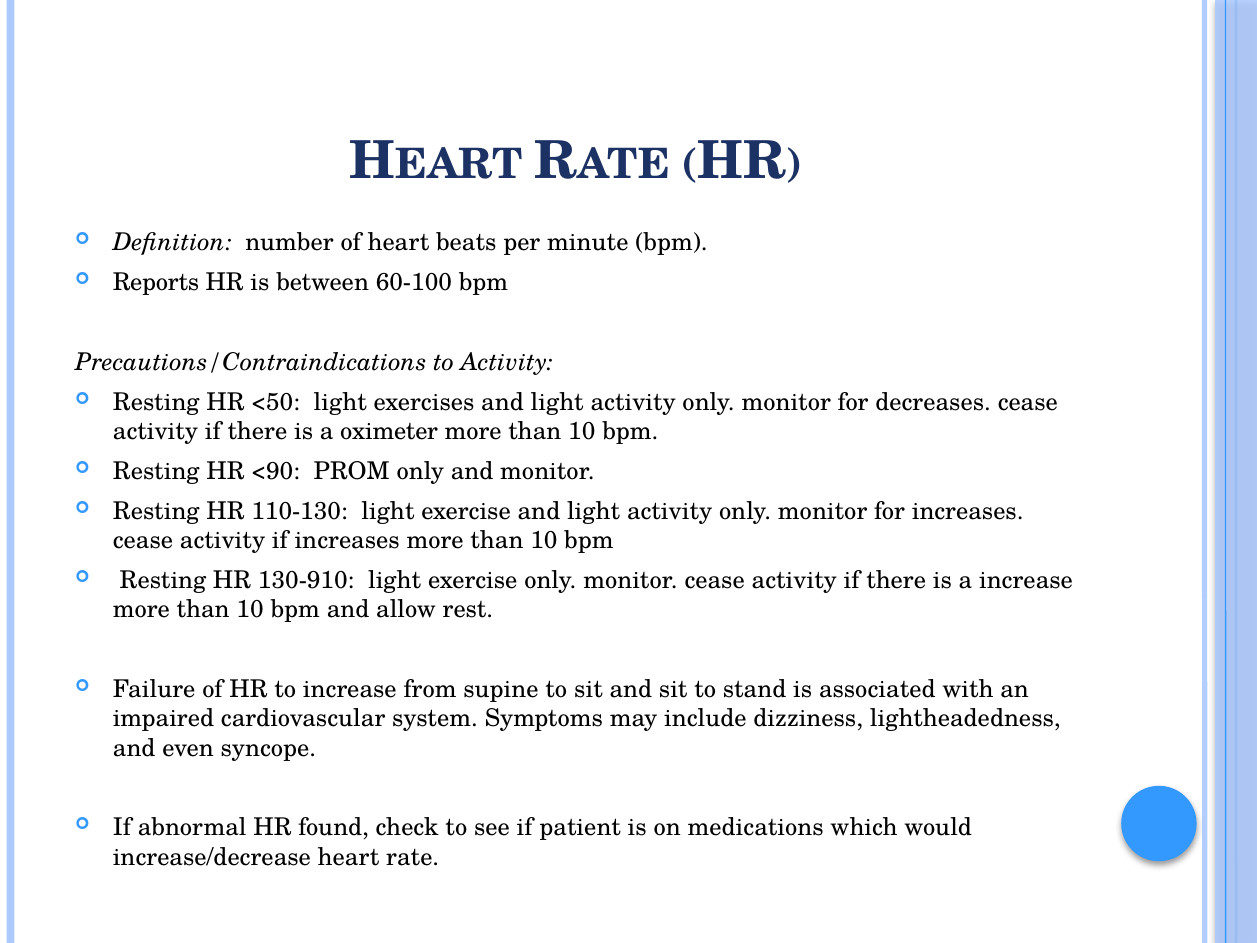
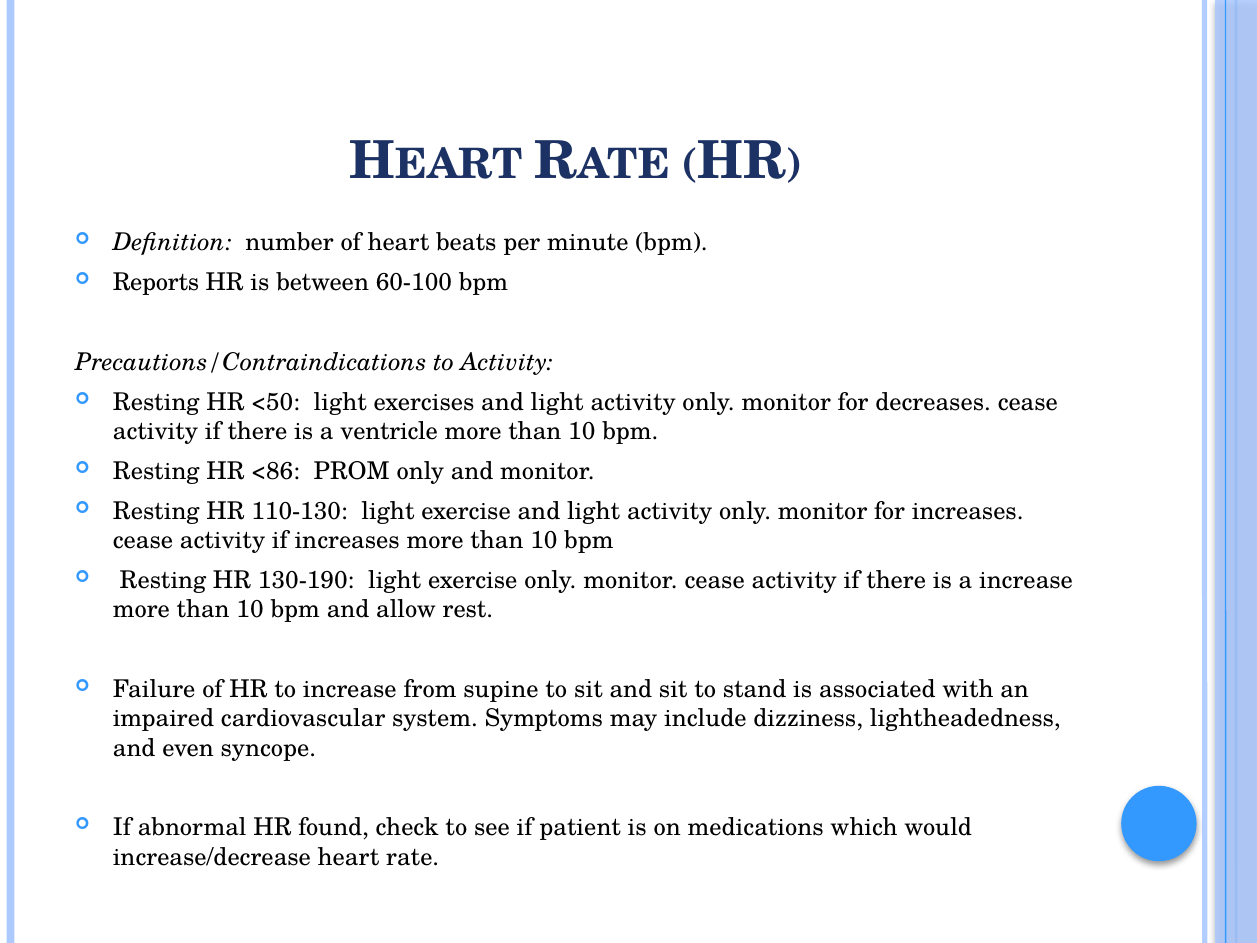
oximeter: oximeter -> ventricle (389, 431)
<90: <90 -> <86 (276, 471)
130-910: 130-910 -> 130-190 (306, 580)
